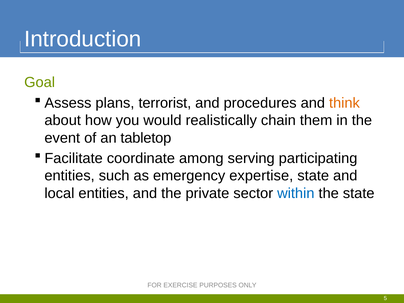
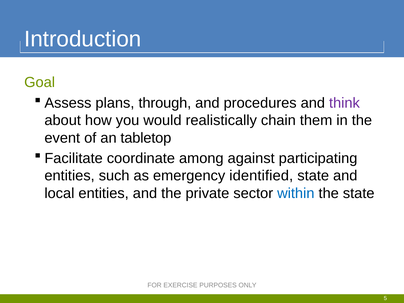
terrorist: terrorist -> through (165, 103)
think colour: orange -> purple (344, 103)
serving: serving -> against (251, 158)
expertise: expertise -> identified (261, 176)
